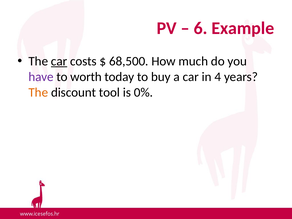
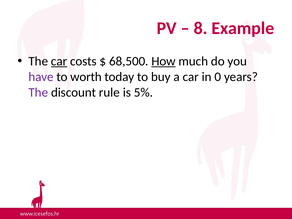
6: 6 -> 8 (201, 28)
How underline: none -> present (164, 61)
4: 4 -> 0 (218, 77)
The colour: orange -> purple (38, 92)
tool: tool -> rule (109, 92)
0%: 0% -> 5% (143, 92)
